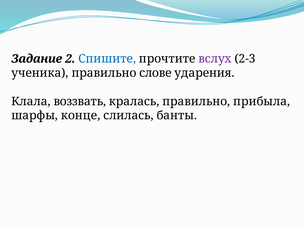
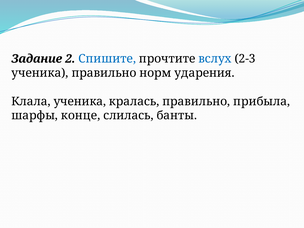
вслух colour: purple -> blue (215, 59)
слове: слове -> норм (155, 73)
Клала воззвать: воззвать -> ученика (80, 101)
